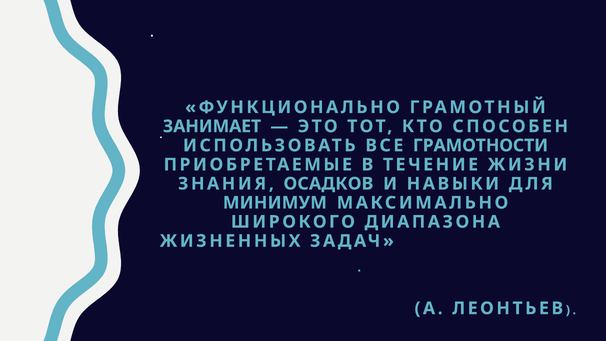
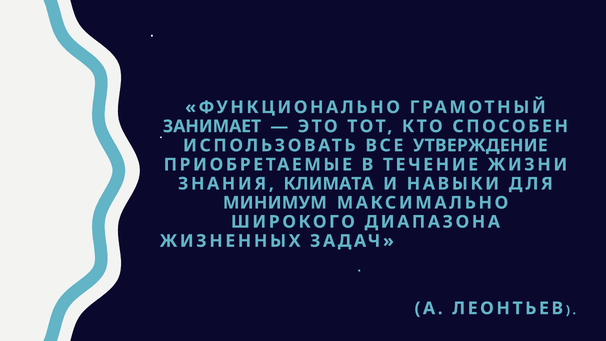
ГРАМОТНОСТИ: ГРАМОТНОСТИ -> УТВЕРЖДЕНИЕ (480, 145)
ОСАДКОВ: ОСАДКОВ -> КЛИМАТА (329, 184)
